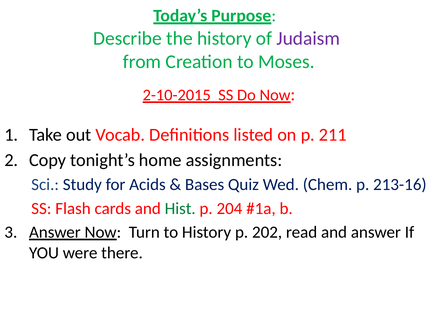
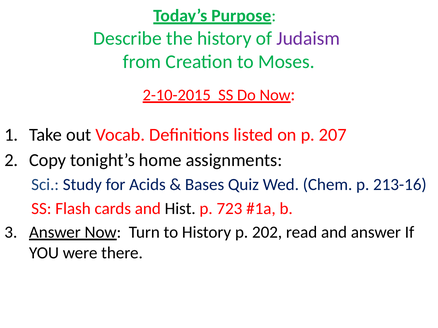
211: 211 -> 207 (333, 135)
Hist colour: green -> black (180, 209)
204: 204 -> 723 (229, 209)
